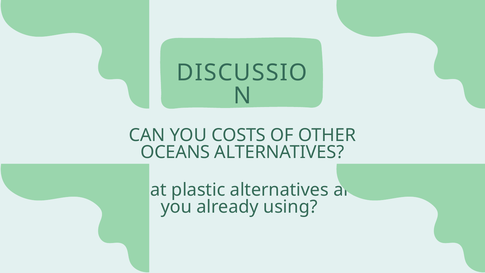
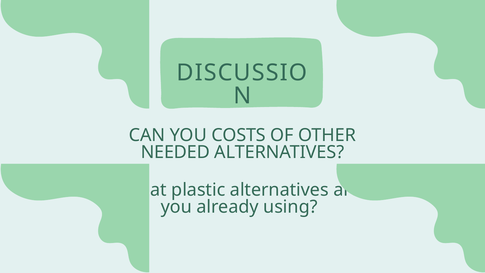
OCEANS: OCEANS -> NEEDED (175, 152)
